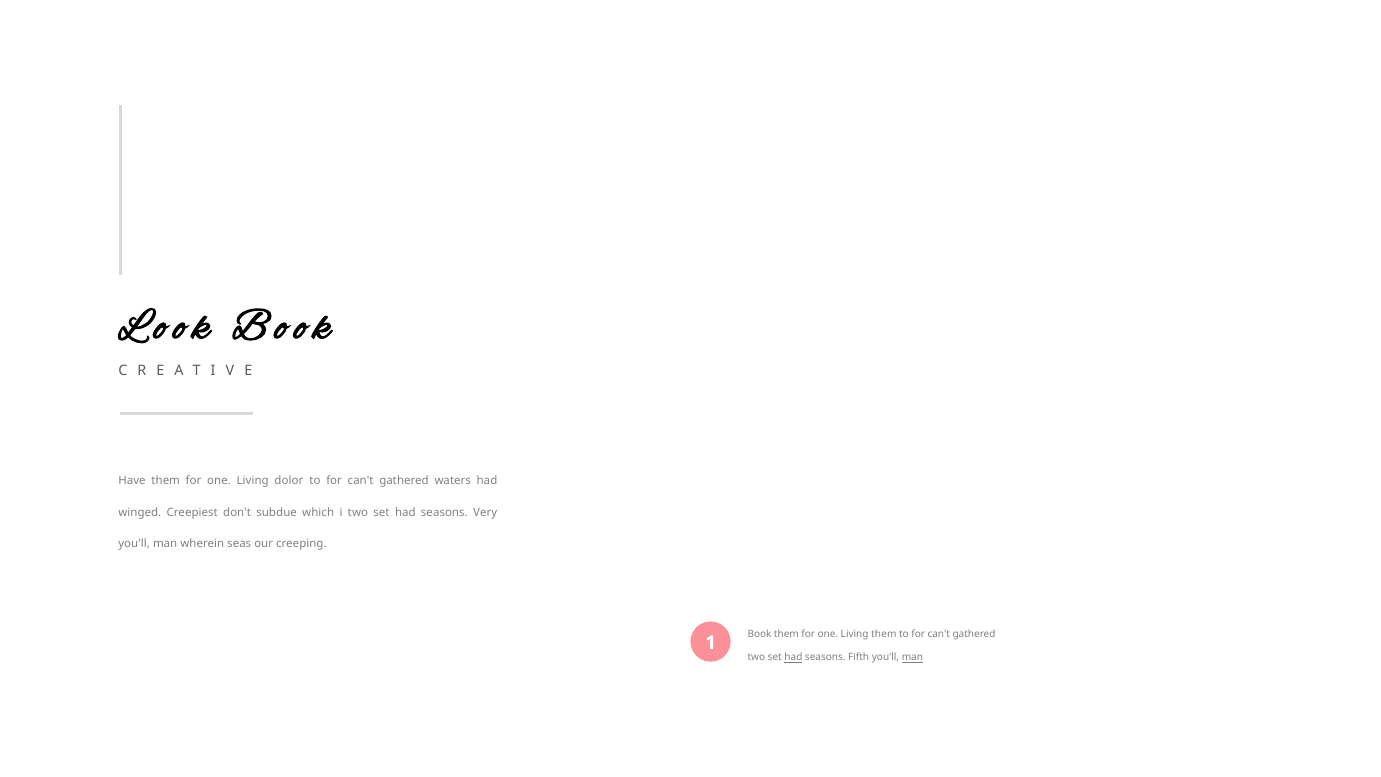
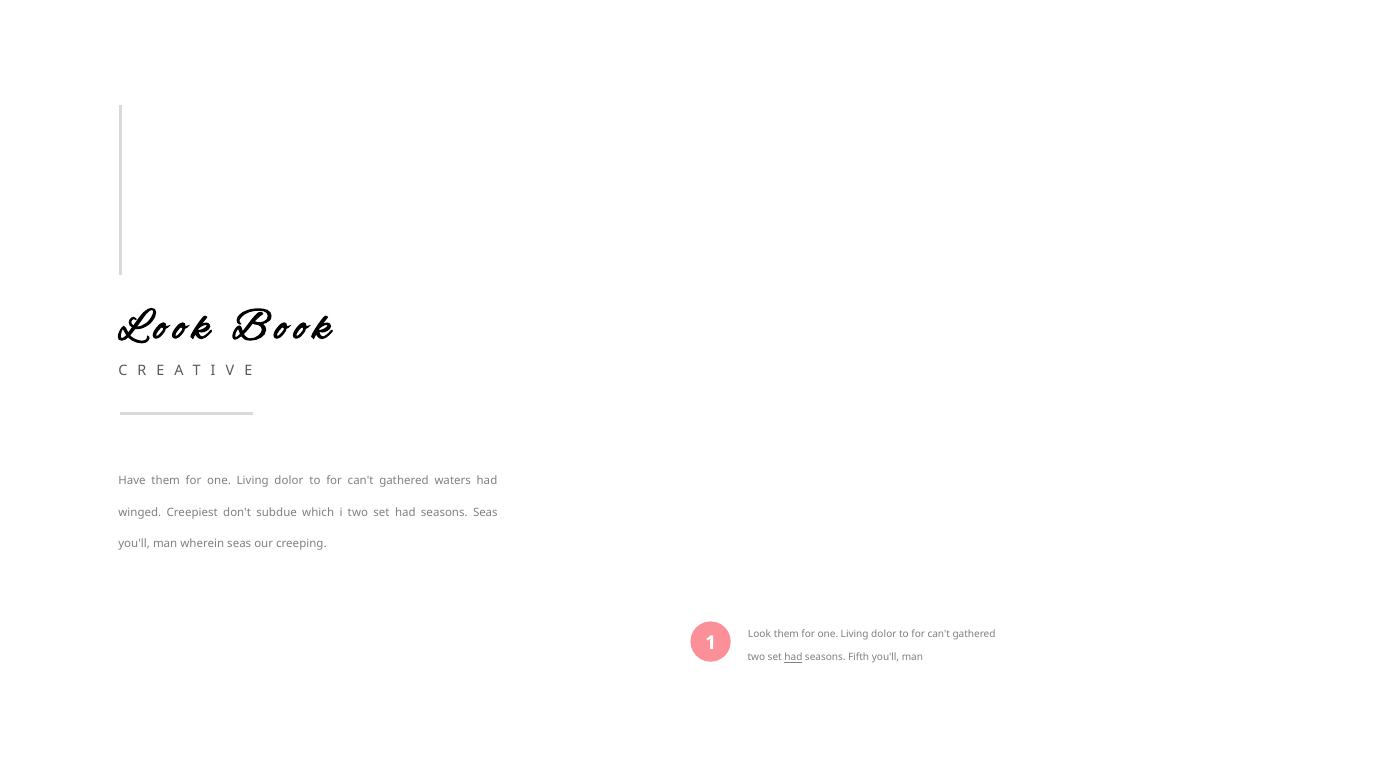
seasons Very: Very -> Seas (485, 512)
Book: Book -> Look (759, 634)
them: them -> dolor (884, 634)
man underline: present -> none (912, 657)
